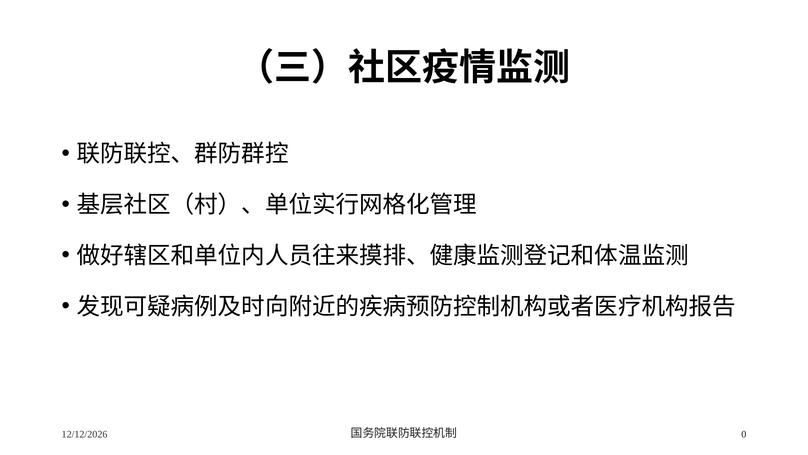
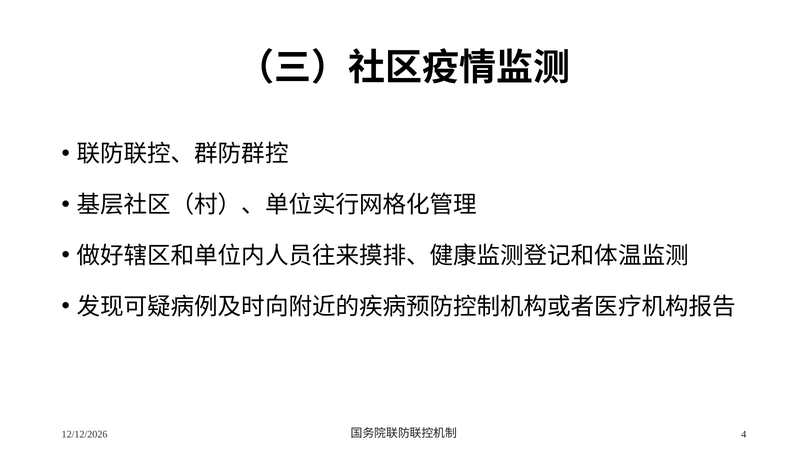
0: 0 -> 4 (744, 434)
